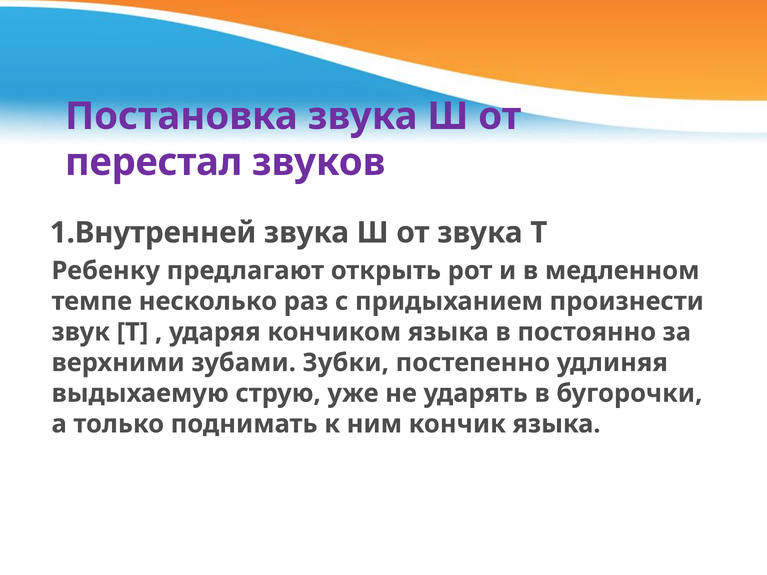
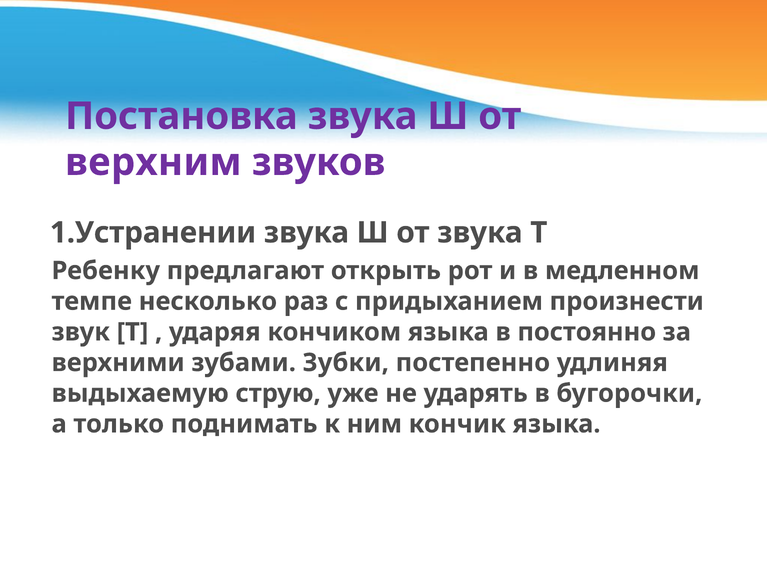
перестал: перестал -> верхним (153, 162)
1.Внутренней: 1.Внутренней -> 1.Устранении (153, 233)
